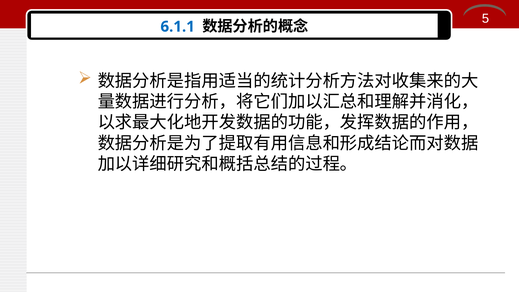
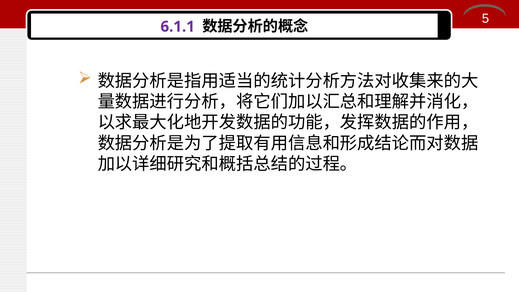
6.1.1 colour: blue -> purple (178, 27)
